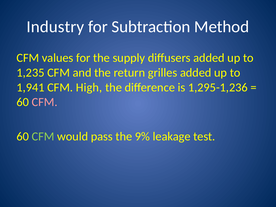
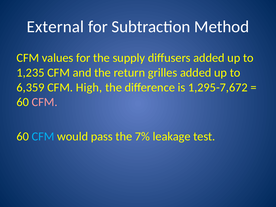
Industry: Industry -> External (55, 27)
1,941: 1,941 -> 6,359 (31, 87)
1,295-1,236: 1,295-1,236 -> 1,295-7,672 (218, 87)
CFM colour: light green -> light blue (43, 136)
9%: 9% -> 7% (142, 136)
